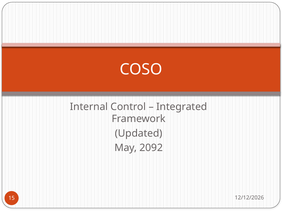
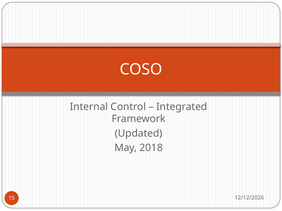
2092: 2092 -> 2018 (151, 148)
